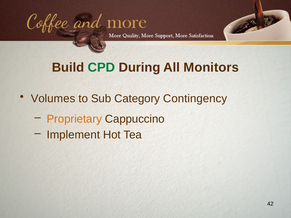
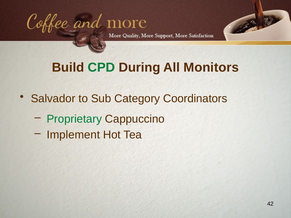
Volumes: Volumes -> Salvador (53, 99)
Contingency: Contingency -> Coordinators (195, 99)
Proprietary colour: orange -> green (74, 119)
